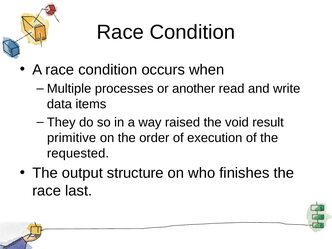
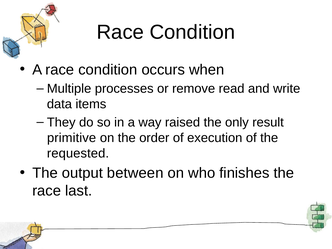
another: another -> remove (194, 89)
void: void -> only (237, 122)
structure: structure -> between (135, 173)
